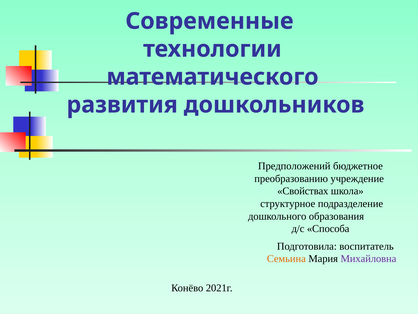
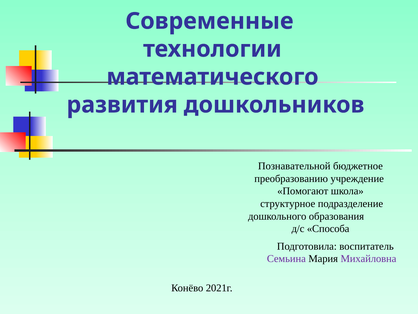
Предположений: Предположений -> Познавательной (294, 166)
Свойствах: Свойствах -> Помогают (303, 191)
Семьина colour: orange -> purple (286, 258)
